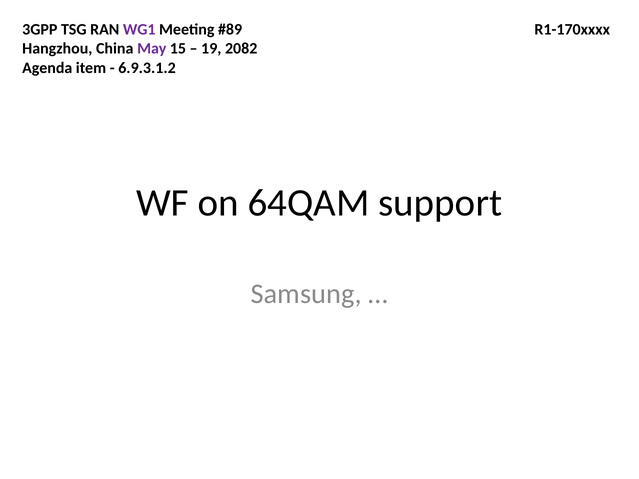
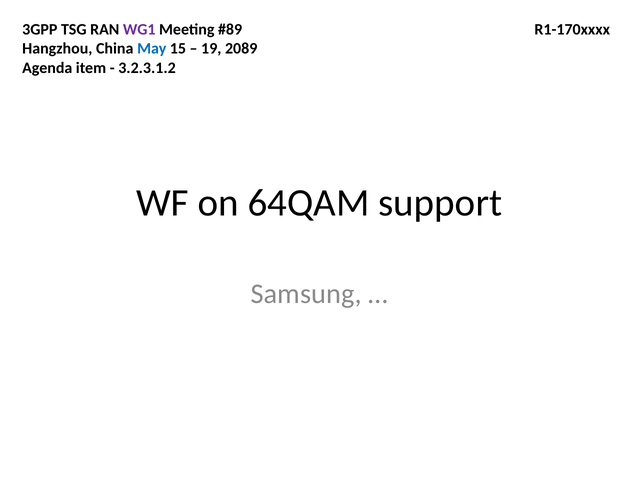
May colour: purple -> blue (152, 49)
2082: 2082 -> 2089 (241, 49)
6.9.3.1.2: 6.9.3.1.2 -> 3.2.3.1.2 (147, 68)
